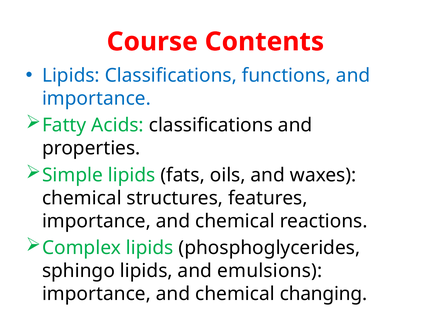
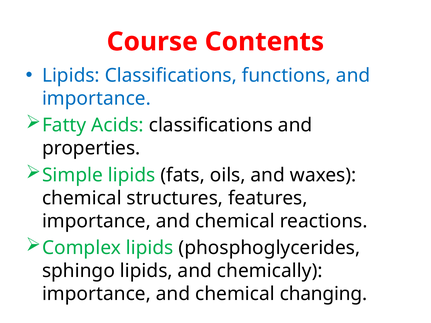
emulsions: emulsions -> chemically (270, 271)
